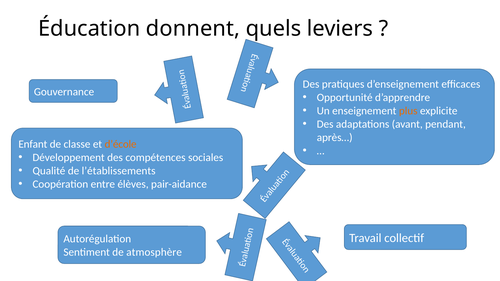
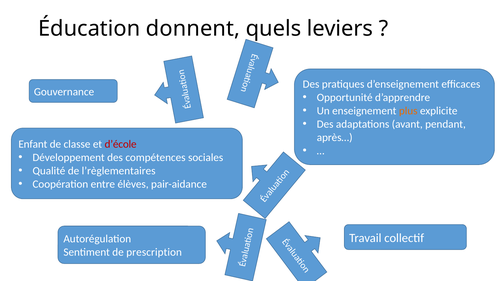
d’école colour: orange -> red (121, 144)
l’établissements: l’établissements -> l’règlementaires (119, 171)
atmosphère: atmosphère -> prescription (154, 252)
